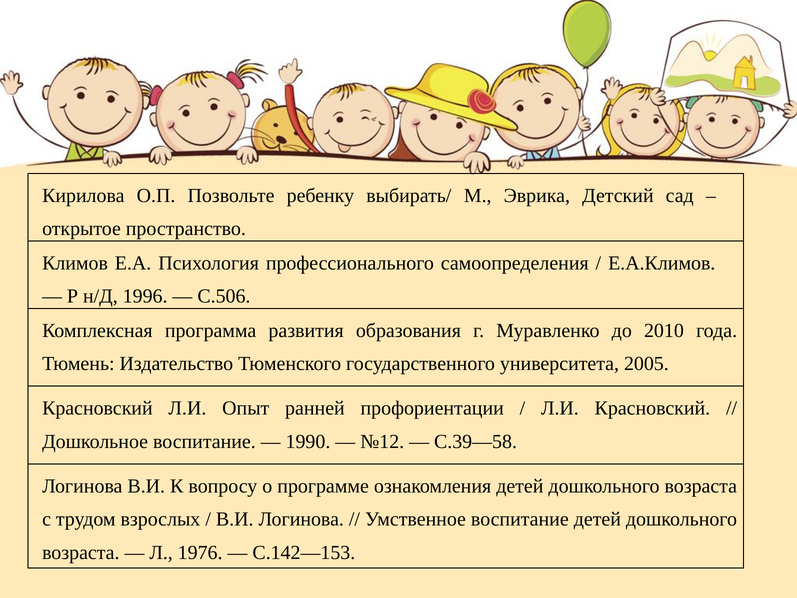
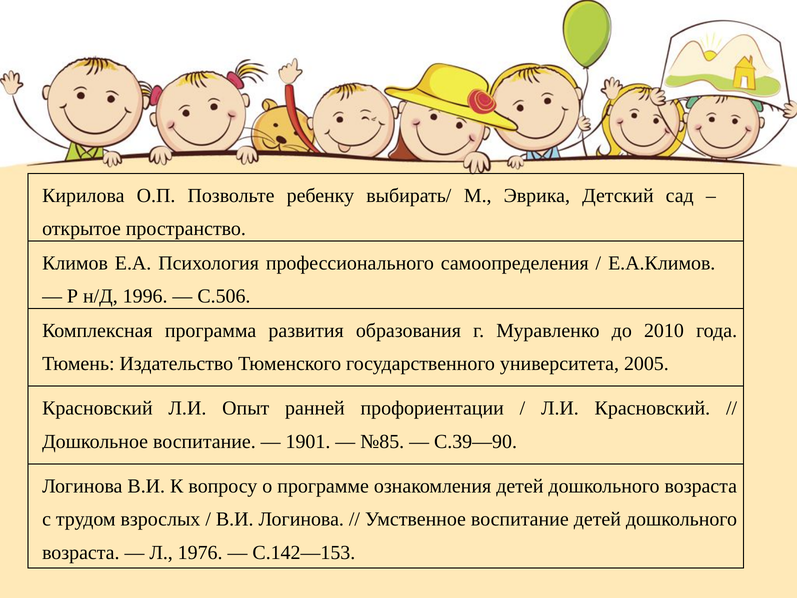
1990: 1990 -> 1901 (308, 441)
№12: №12 -> №85 (382, 441)
С.39—58: С.39—58 -> С.39—90 (476, 441)
